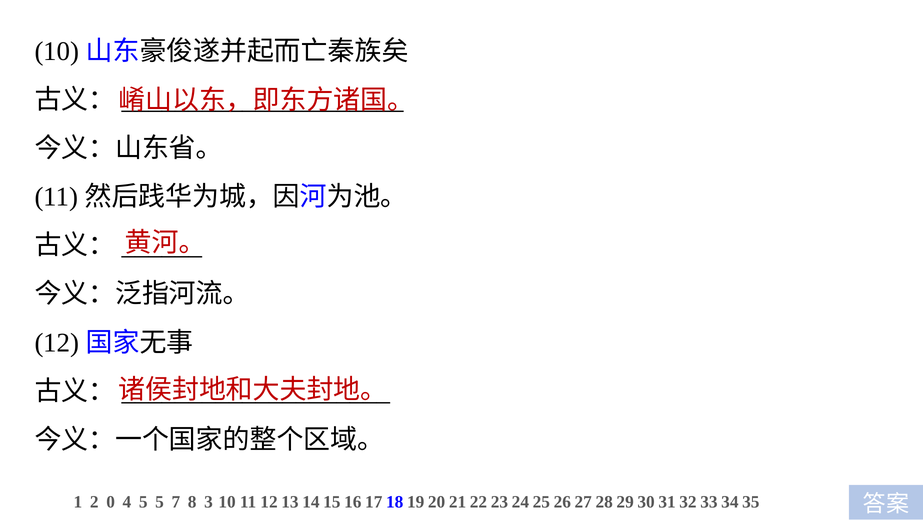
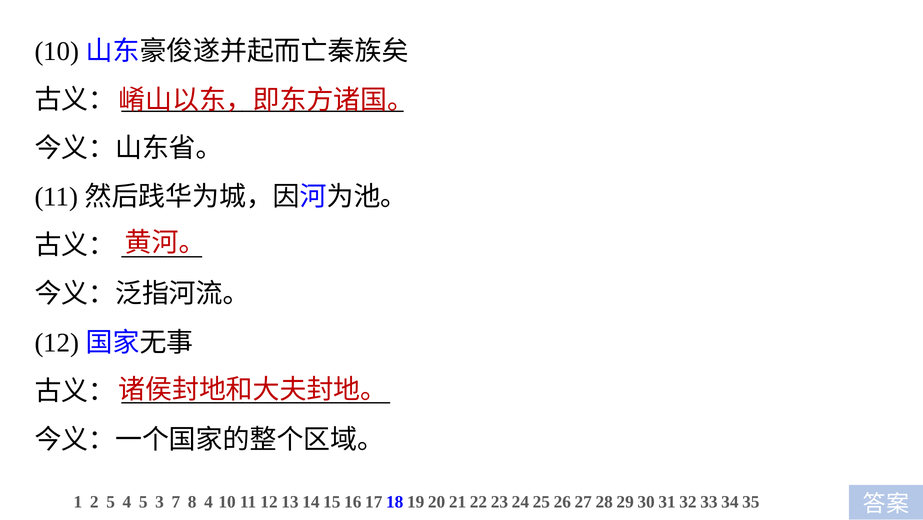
2 0: 0 -> 5 (111, 502)
5 5: 5 -> 3 (160, 502)
8 3: 3 -> 4 (208, 502)
